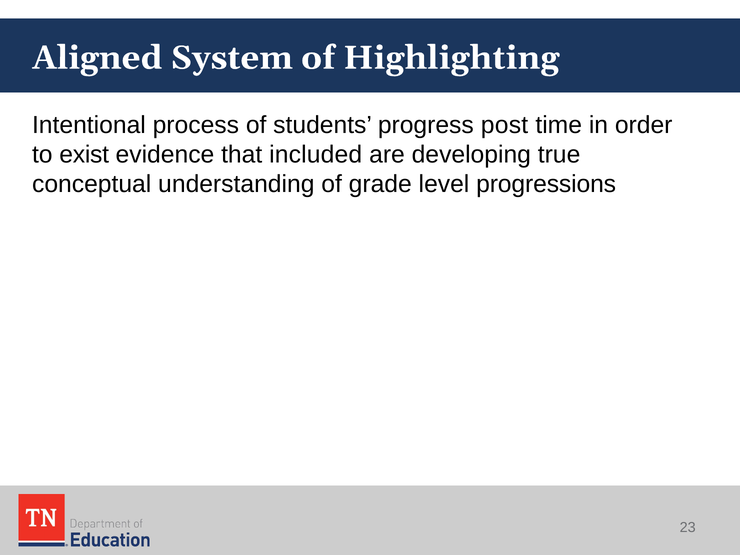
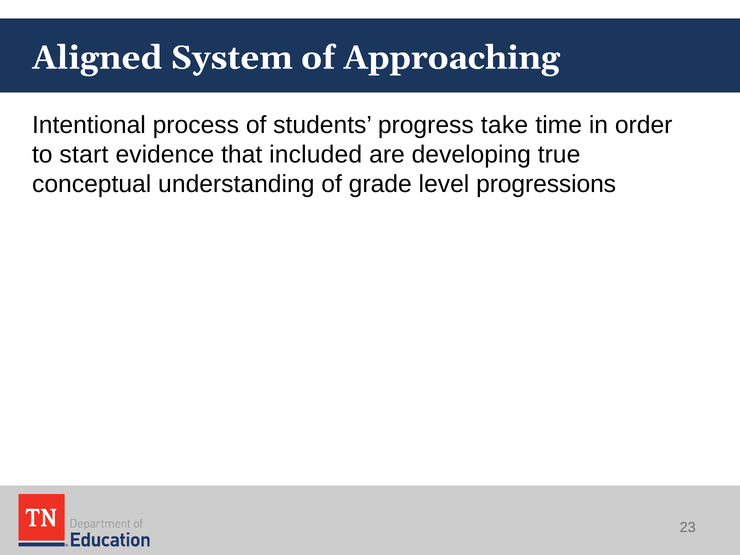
Highlighting: Highlighting -> Approaching (452, 58)
post: post -> take (505, 125)
exist: exist -> start (84, 155)
